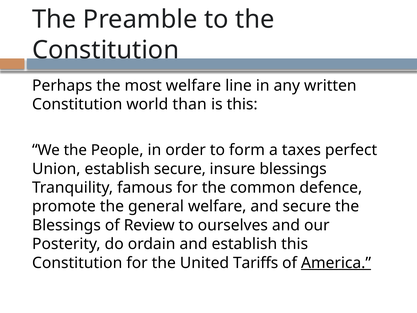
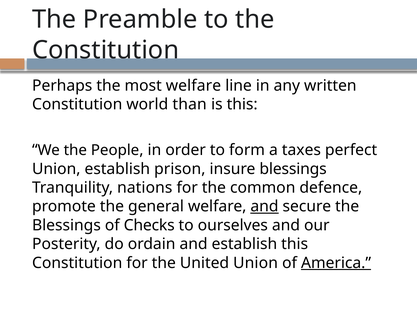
establish secure: secure -> prison (180, 169)
famous: famous -> nations (145, 188)
and underline: none -> present (265, 206)
Review: Review -> Checks (149, 225)
United Tariffs: Tariffs -> Union (256, 263)
